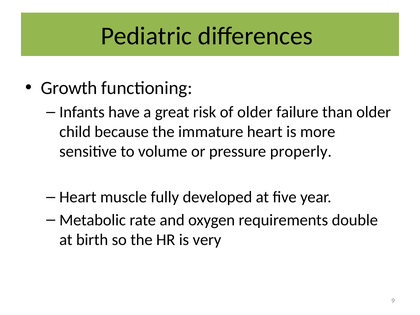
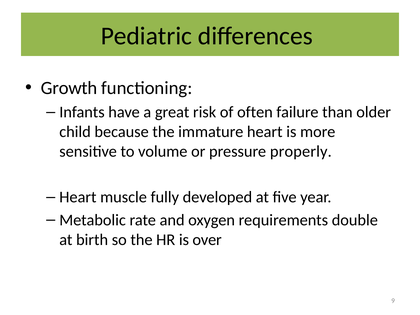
of older: older -> often (255, 112)
very: very -> over (207, 240)
